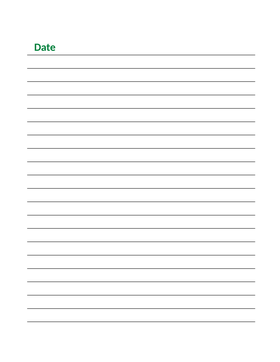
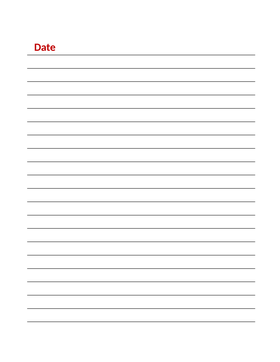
Date colour: green -> red (45, 47)
